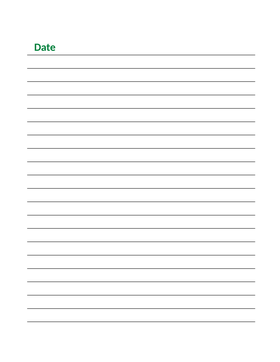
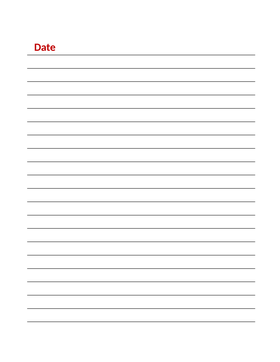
Date colour: green -> red (45, 47)
